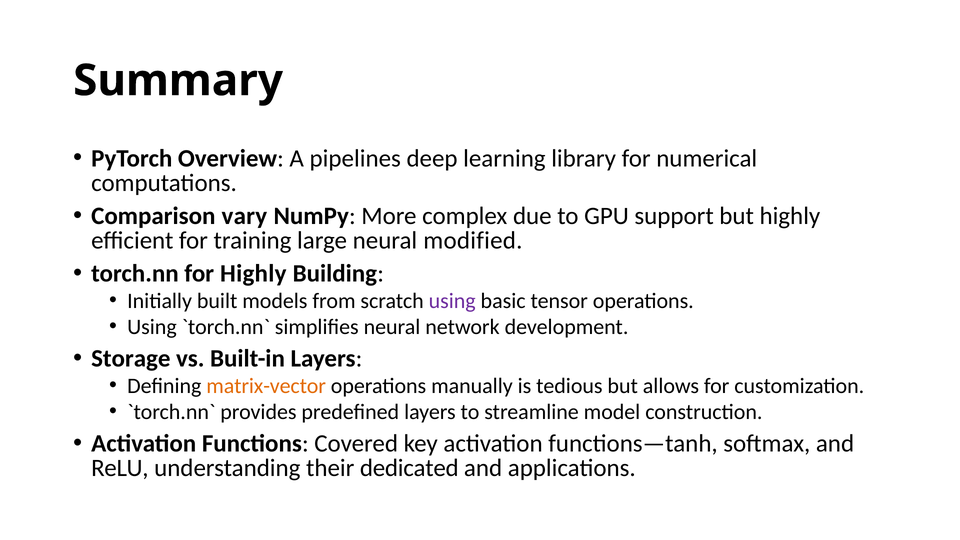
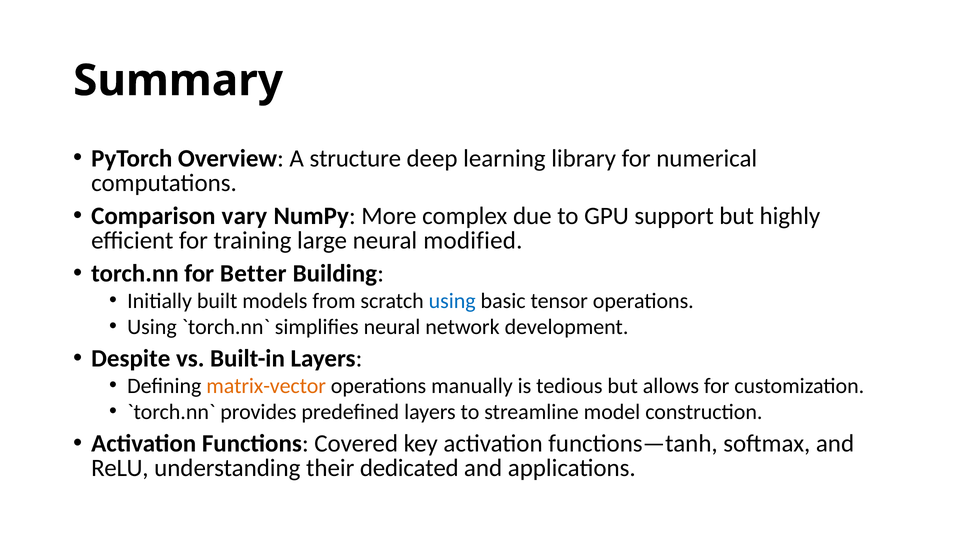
pipelines: pipelines -> structure (355, 159)
for Highly: Highly -> Better (253, 274)
using colour: purple -> blue (452, 301)
Storage: Storage -> Despite (131, 359)
